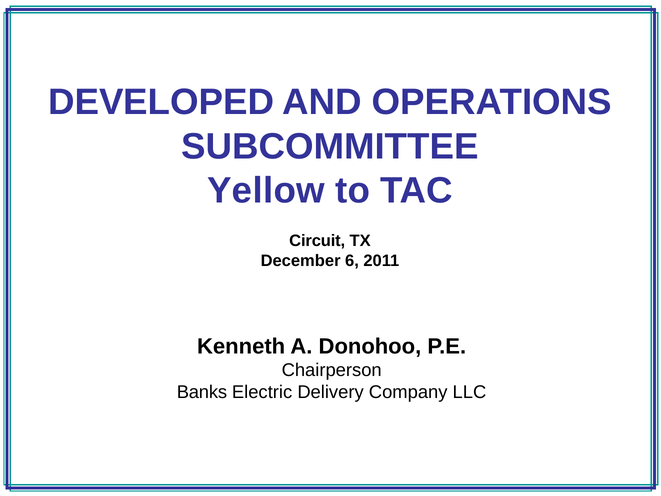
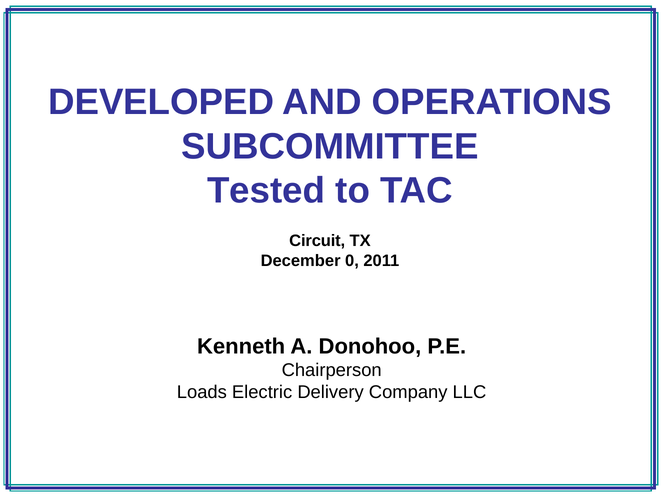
Yellow: Yellow -> Tested (266, 190)
6: 6 -> 0 (352, 261)
Banks: Banks -> Loads (202, 392)
